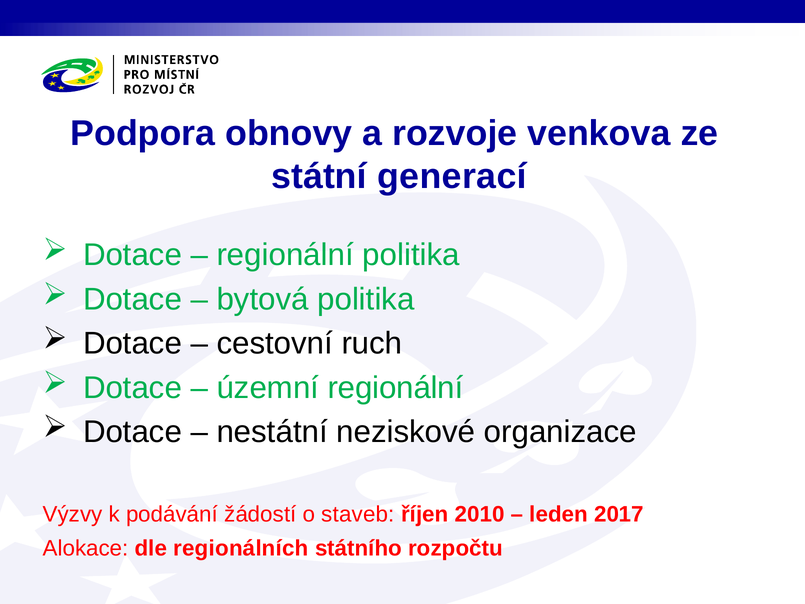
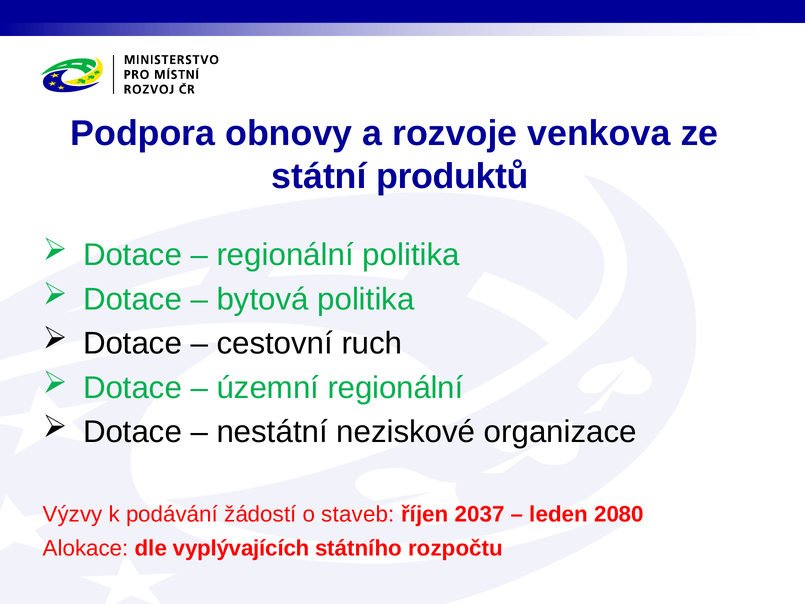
generací: generací -> produktů (452, 176)
2010: 2010 -> 2037 (480, 514)
2017: 2017 -> 2080 (619, 514)
regionálních: regionálních -> vyplývajících (241, 548)
